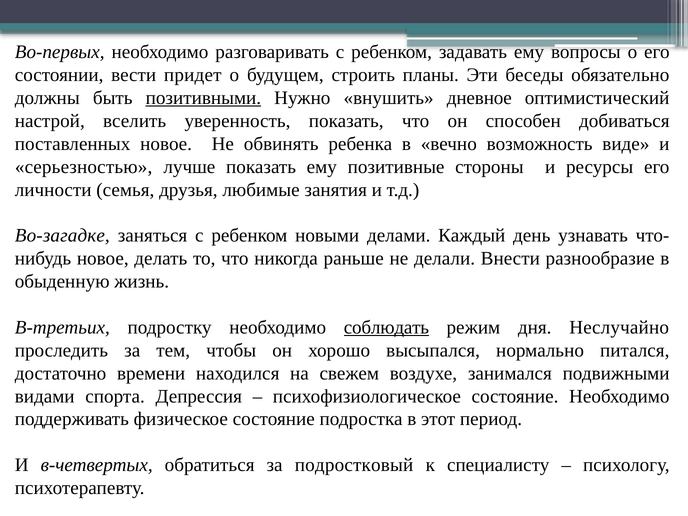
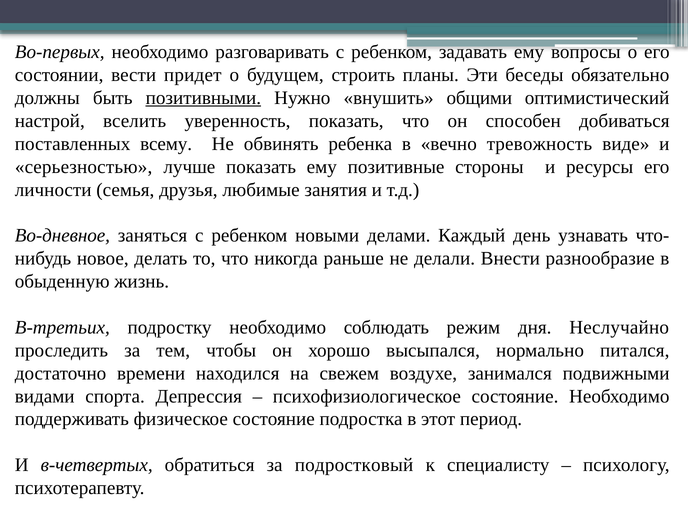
дневное: дневное -> общими (479, 98)
поставленных новое: новое -> всему (166, 144)
возможность: возможность -> тревожность (539, 144)
Во-загадке: Во-загадке -> Во-дневное (62, 236)
соблюдать underline: present -> none (386, 327)
